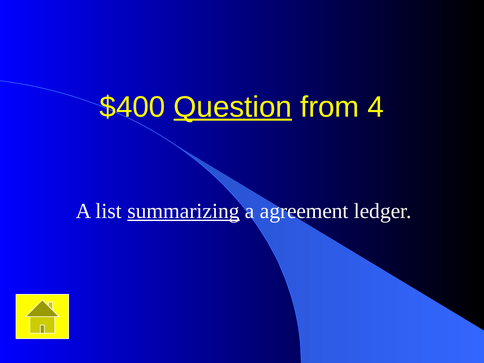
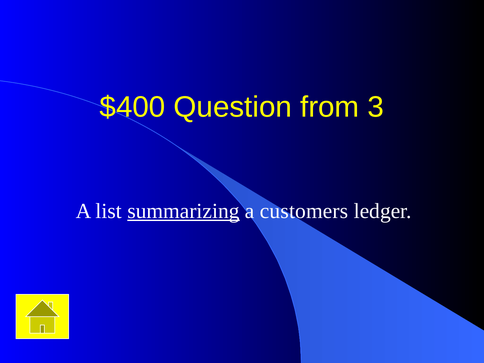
Question underline: present -> none (233, 107)
4: 4 -> 3 (376, 107)
agreement: agreement -> customers (304, 211)
